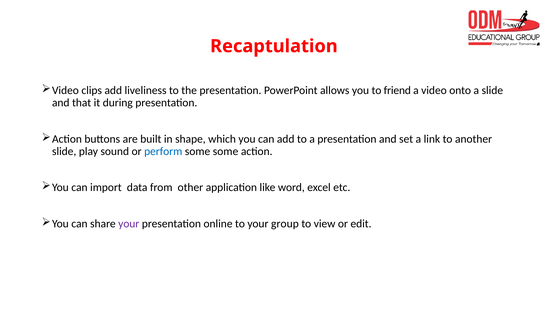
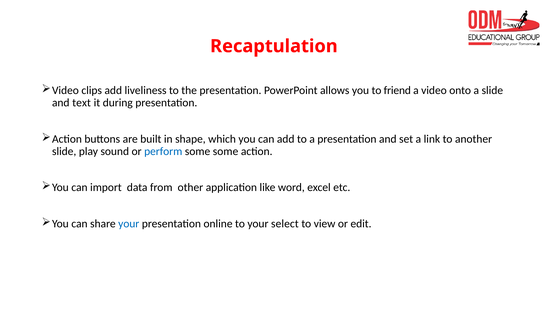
that: that -> text (82, 103)
your colour: purple -> blue (129, 223)
group: group -> select (285, 223)
